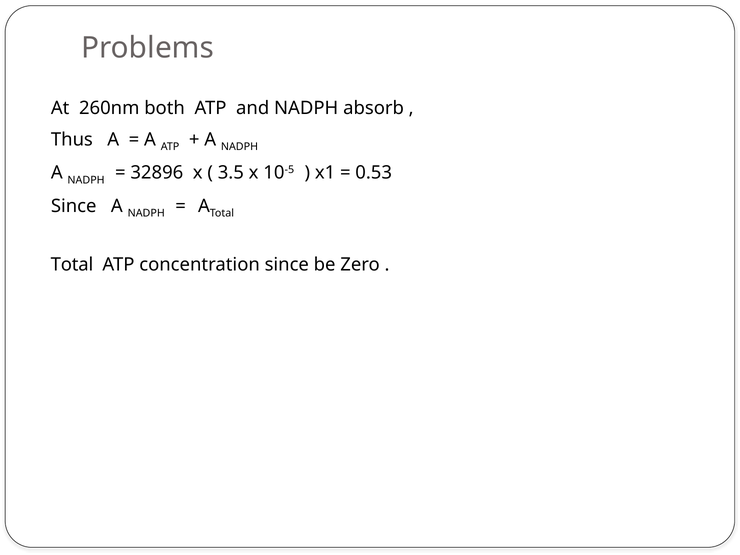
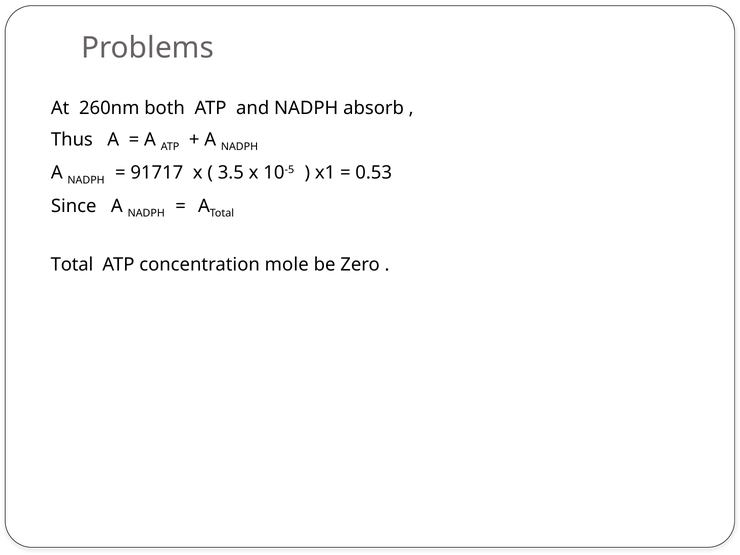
32896: 32896 -> 91717 (157, 173)
concentration since: since -> mole (287, 265)
